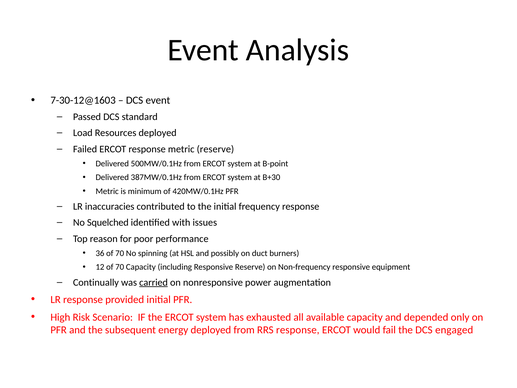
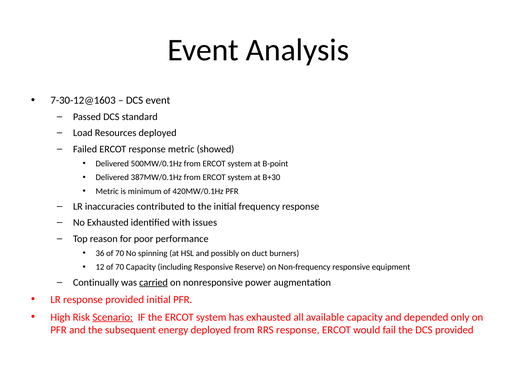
metric reserve: reserve -> showed (215, 149)
No Squelched: Squelched -> Exhausted (108, 222)
Scenario underline: none -> present (113, 317)
DCS engaged: engaged -> provided (454, 330)
